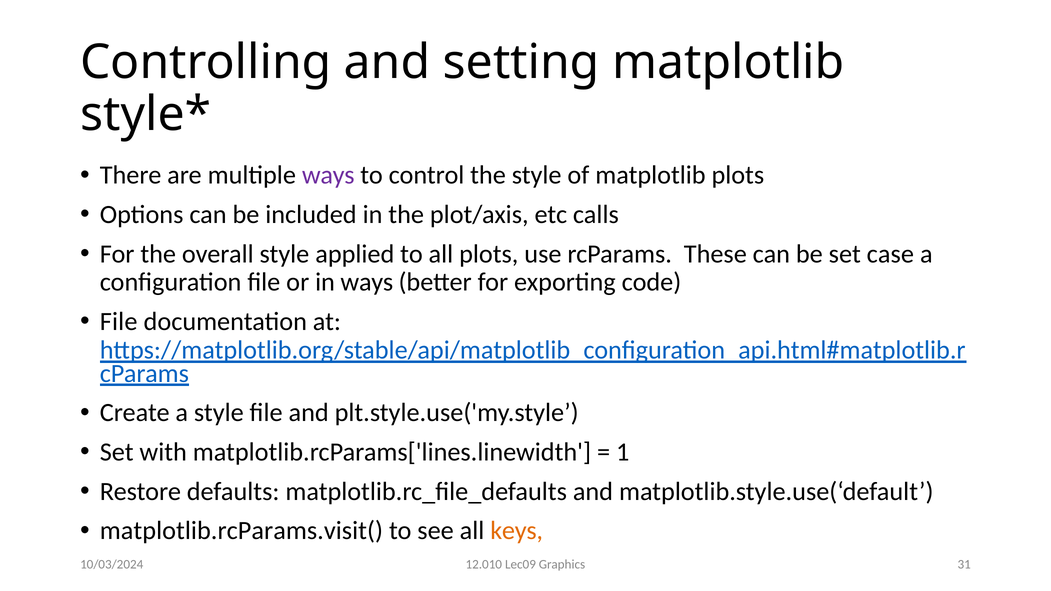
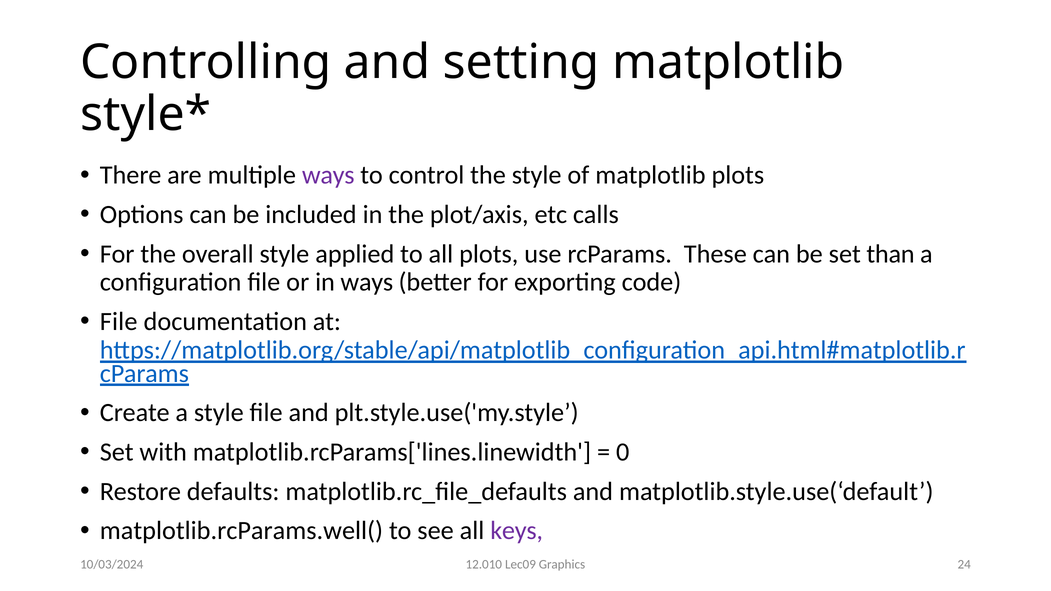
case: case -> than (891, 254)
1: 1 -> 0 (623, 452)
matplotlib.rcParams.visit(: matplotlib.rcParams.visit( -> matplotlib.rcParams.well( (241, 531)
keys colour: orange -> purple (517, 531)
31: 31 -> 24 (964, 564)
